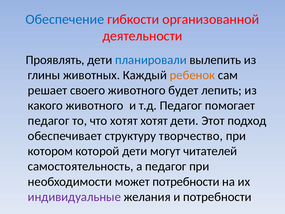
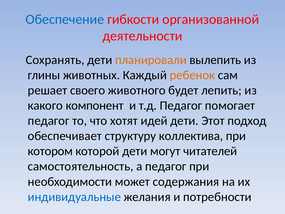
Проявлять: Проявлять -> Сохранять (55, 60)
планировали colour: blue -> orange (151, 60)
какого животного: животного -> компонент (95, 105)
хотят хотят: хотят -> идей (154, 121)
творчество: творчество -> коллектива (191, 136)
может потребности: потребности -> содержания (186, 181)
индивидуальные colour: purple -> blue (74, 197)
